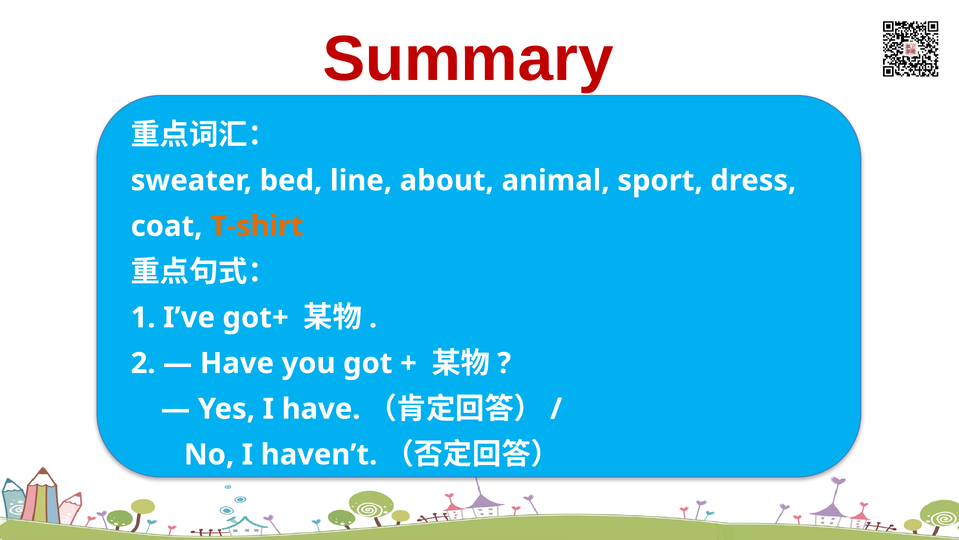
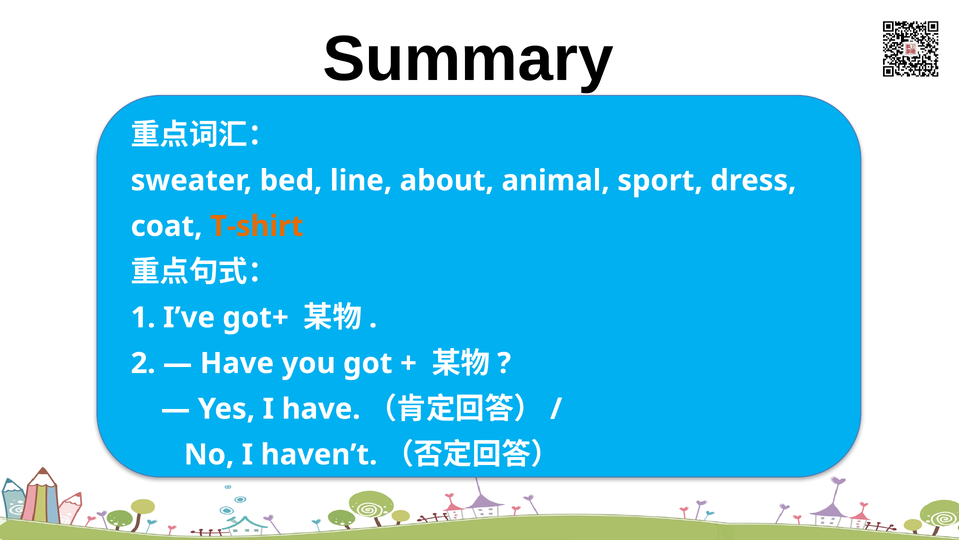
Summary colour: red -> black (468, 59)
